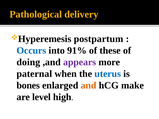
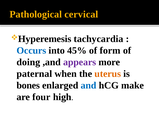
delivery: delivery -> cervical (81, 14)
postpartum: postpartum -> tachycardia (99, 39)
91%: 91% -> 45% (77, 51)
these: these -> form (110, 51)
uterus colour: blue -> orange (108, 74)
and colour: orange -> blue (89, 86)
level: level -> four (41, 97)
